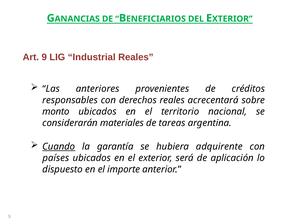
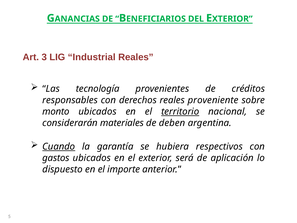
9: 9 -> 3 (44, 57)
anteriores: anteriores -> tecnología (98, 89)
acrecentará: acrecentará -> proveniente (213, 100)
territorio underline: none -> present (180, 111)
tareas: tareas -> deben (172, 123)
adquirente: adquirente -> respectivos (219, 146)
países: países -> gastos (56, 158)
